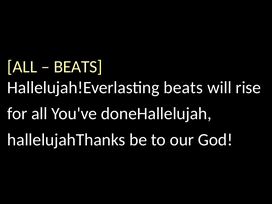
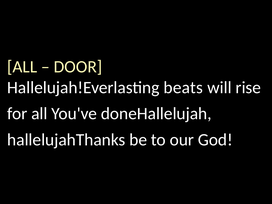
BEATS: BEATS -> DOOR (78, 67)
